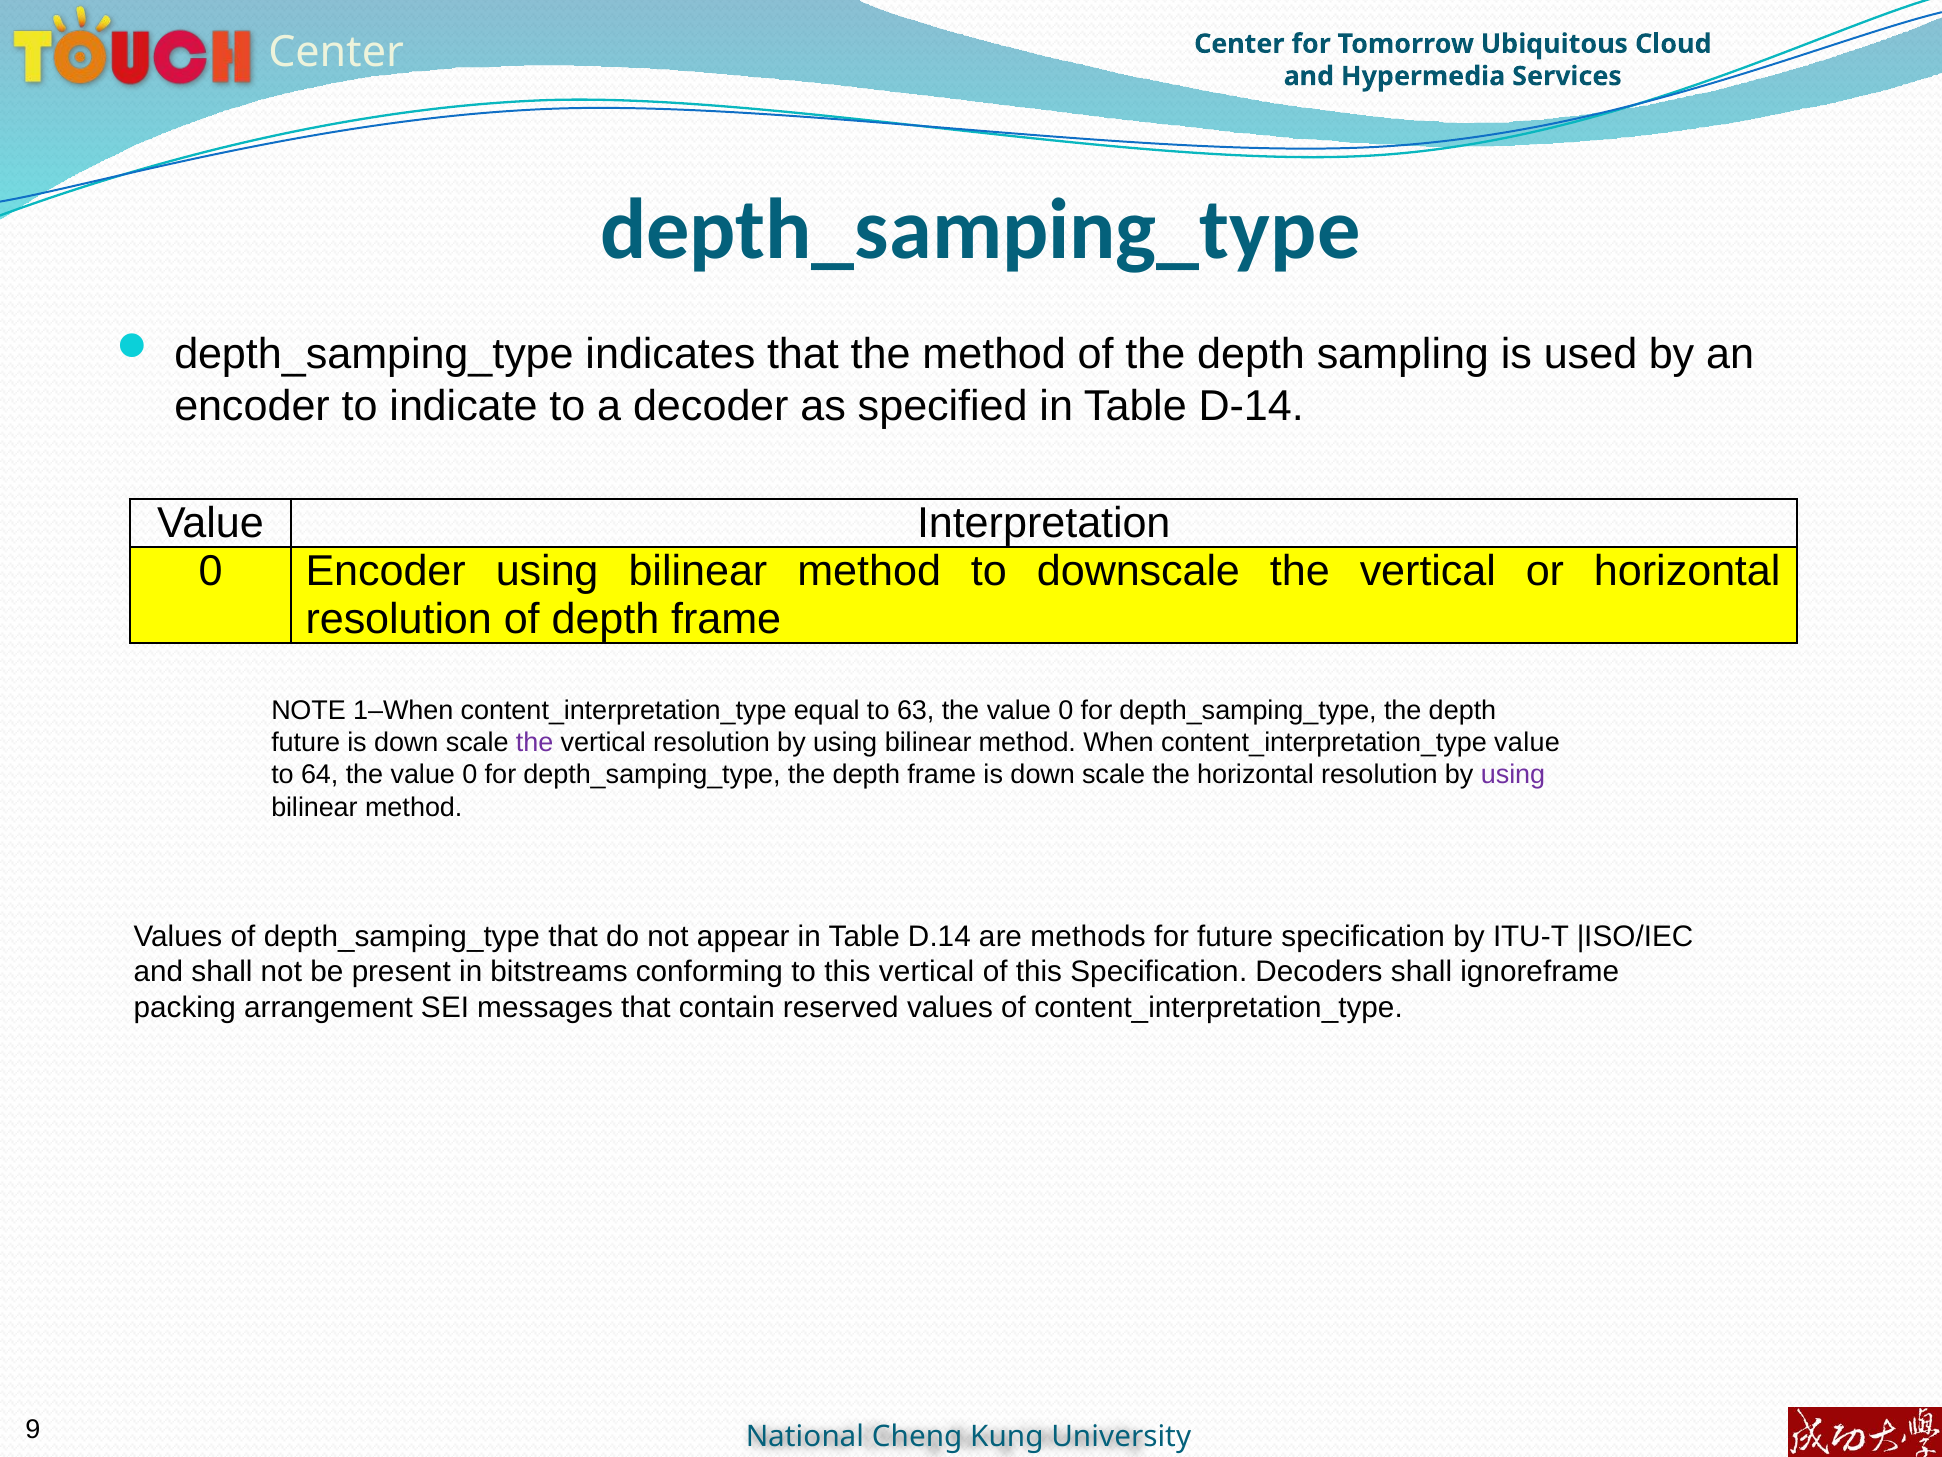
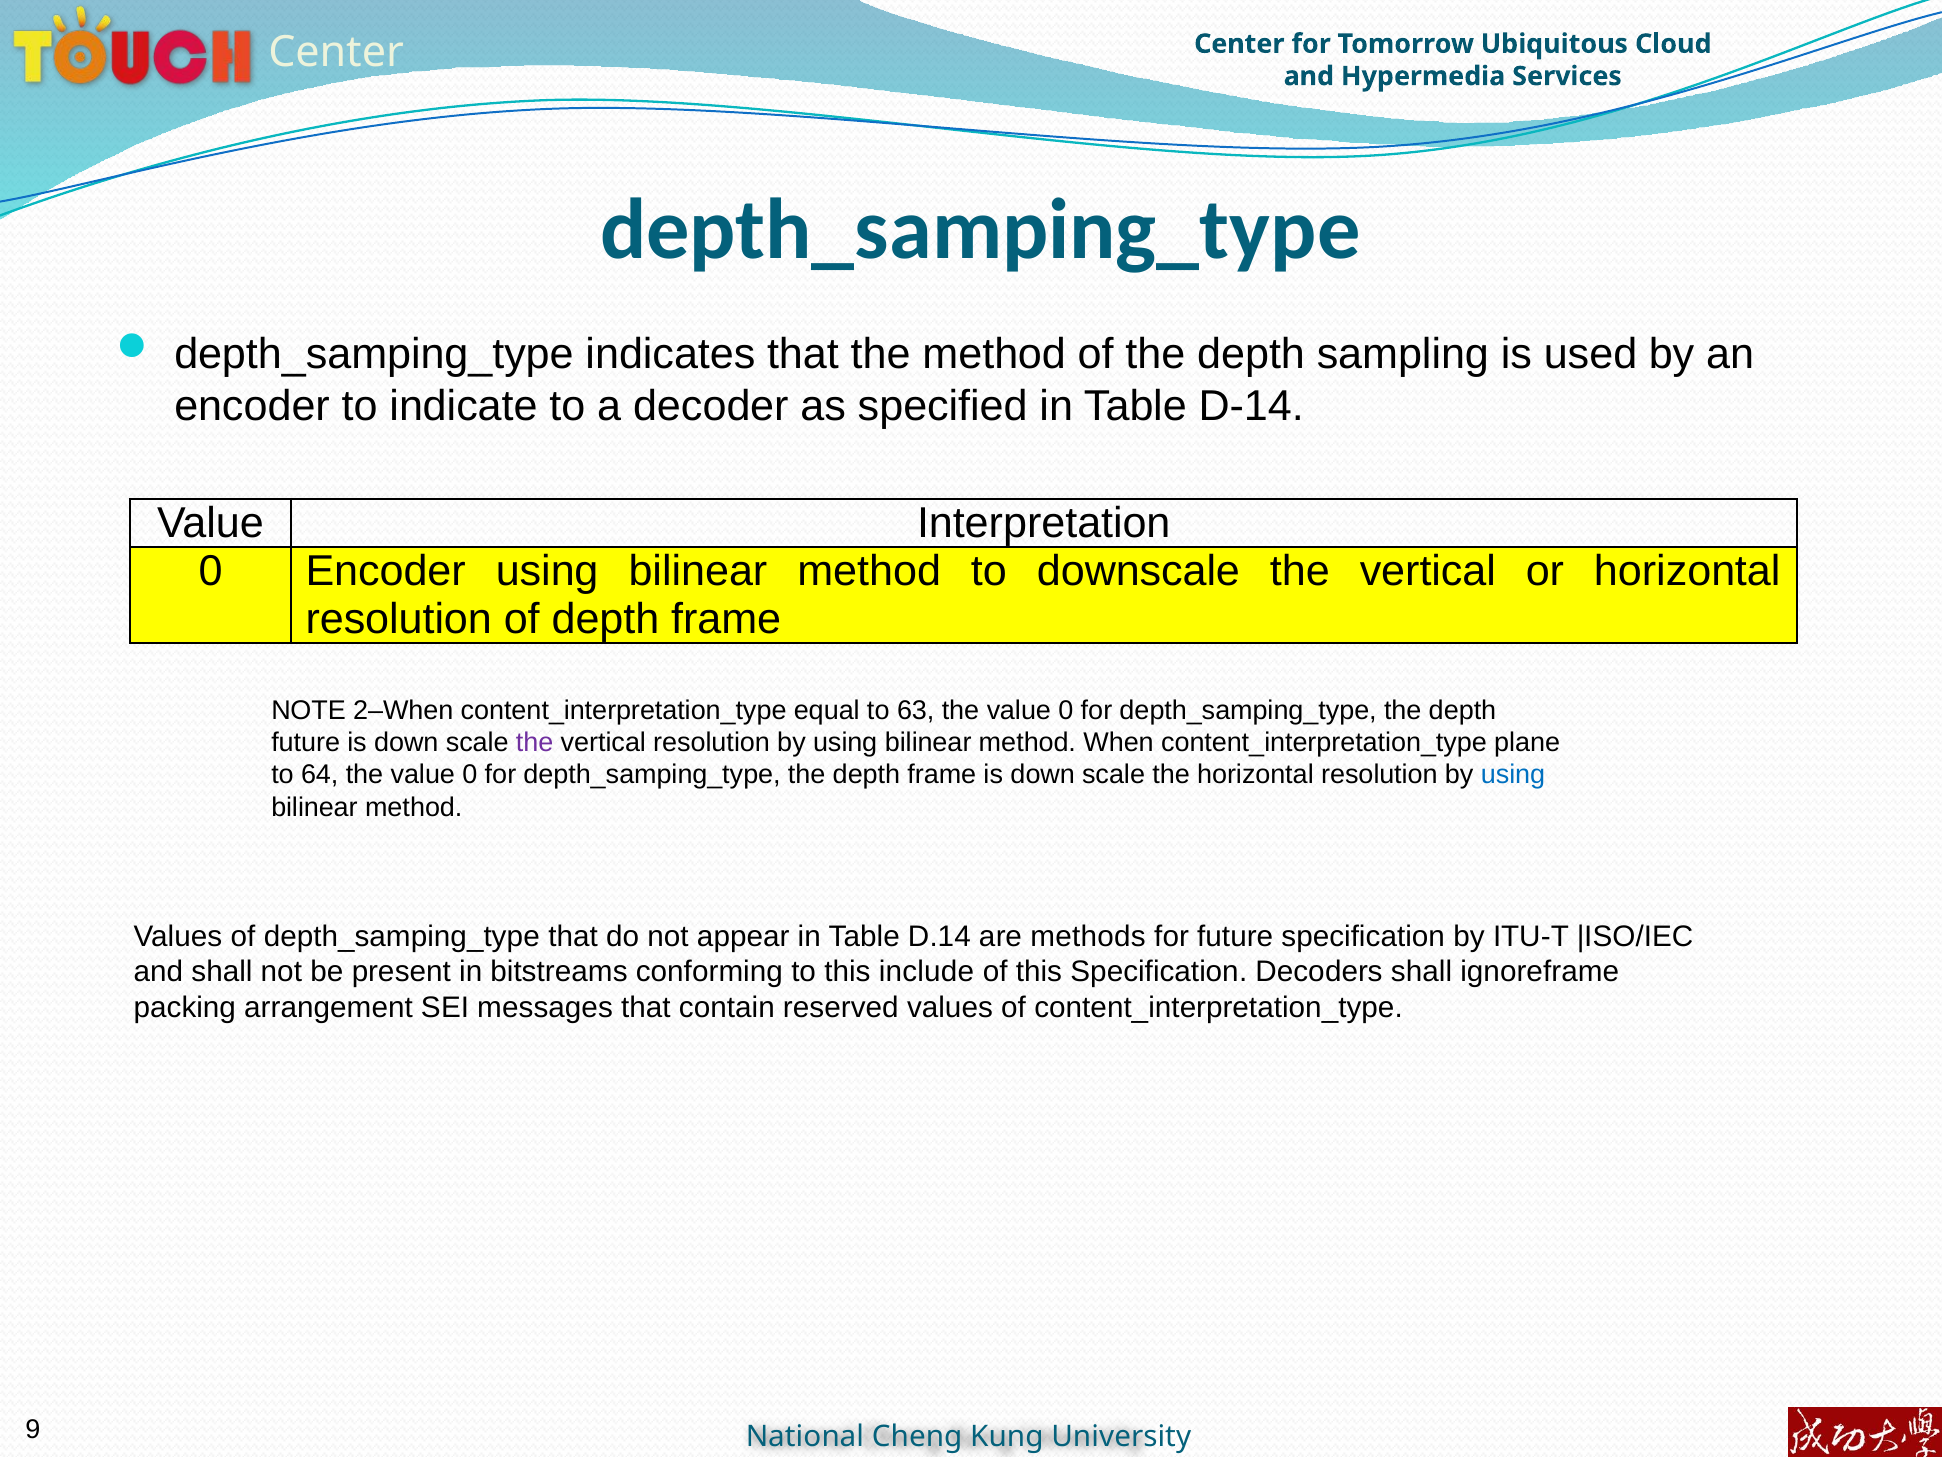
1–When: 1–When -> 2–When (403, 710)
content_interpretation_type value: value -> plane (1527, 742)
using colour: purple -> blue (1513, 775)
this vertical: vertical -> include (926, 972)
